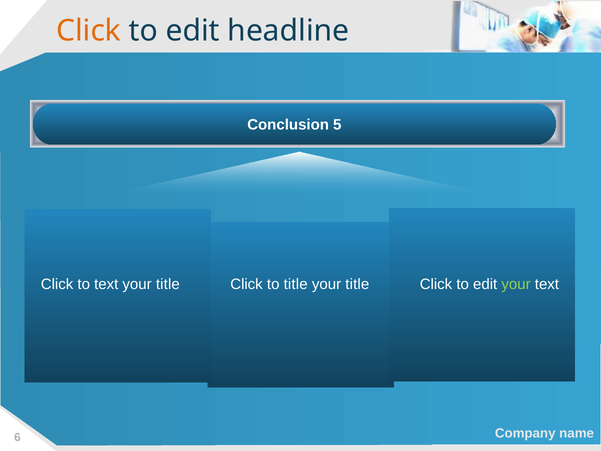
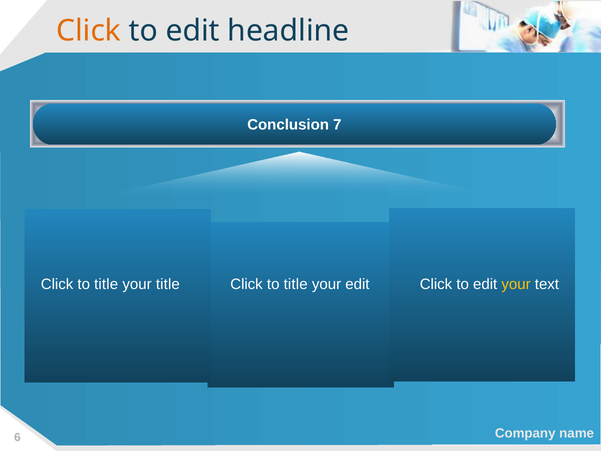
5: 5 -> 7 (337, 125)
text: text -> title (106, 284)
title: title -> edit (357, 284)
your colour: light green -> yellow (516, 284)
